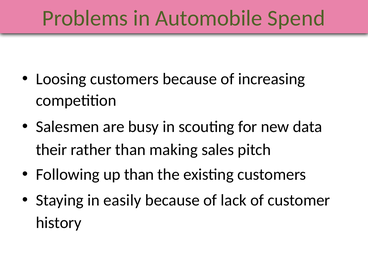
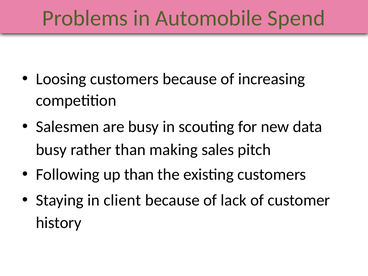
their: their -> busy (51, 150)
easily: easily -> client (122, 200)
